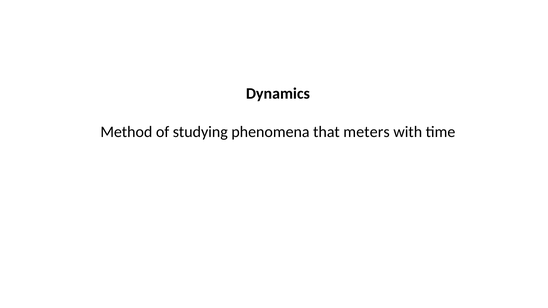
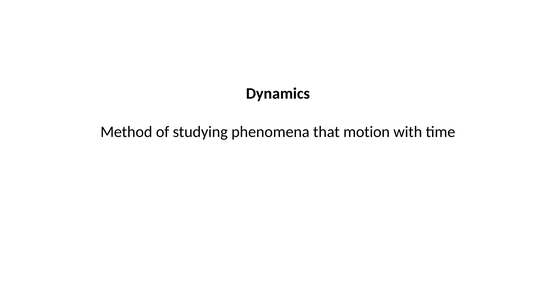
meters: meters -> motion (367, 132)
